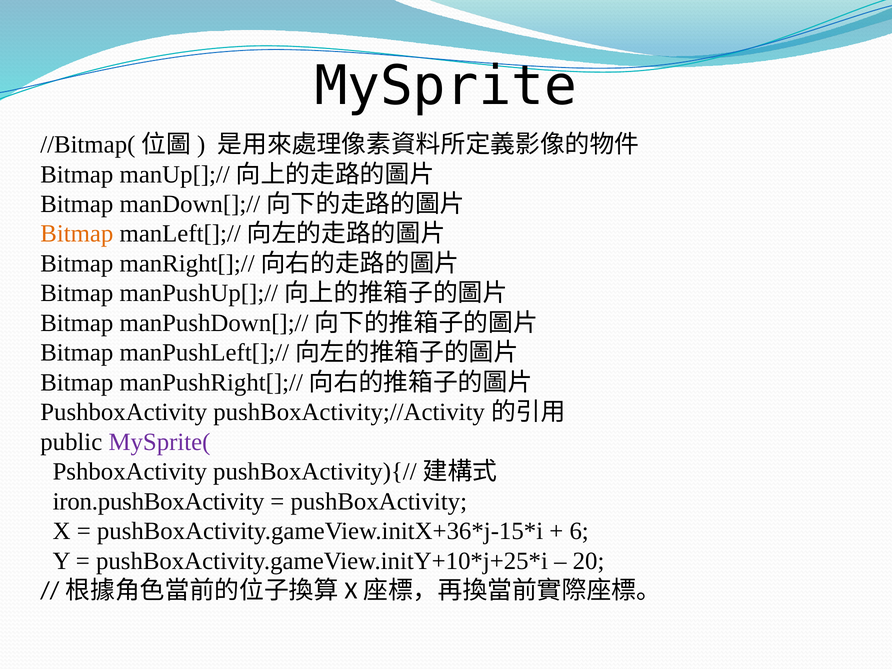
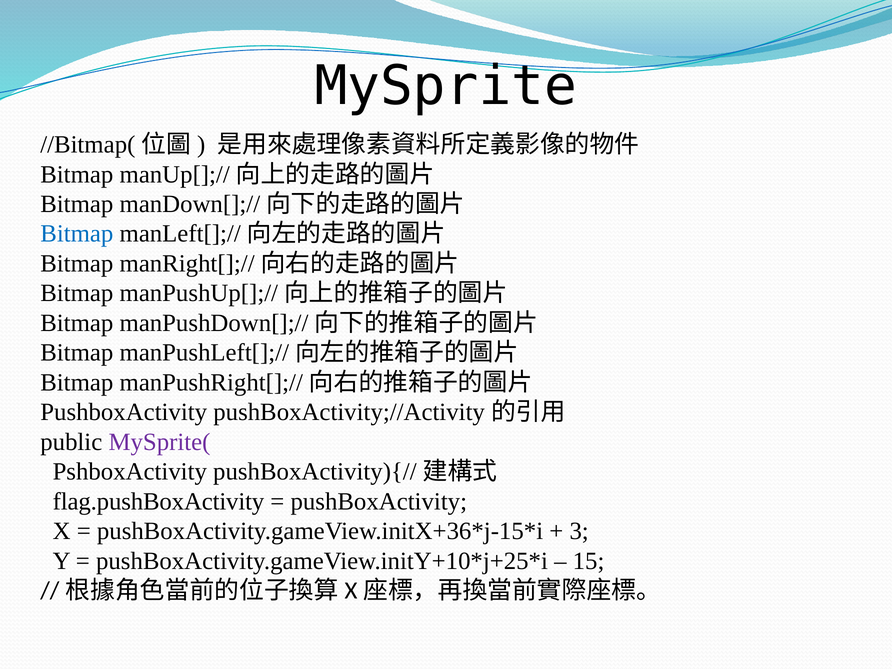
Bitmap colour: orange -> blue (77, 234)
iron.pushBoxActivity: iron.pushBoxActivity -> flag.pushBoxActivity (158, 502)
6: 6 -> 3 (579, 531)
20: 20 -> 15 (589, 561)
